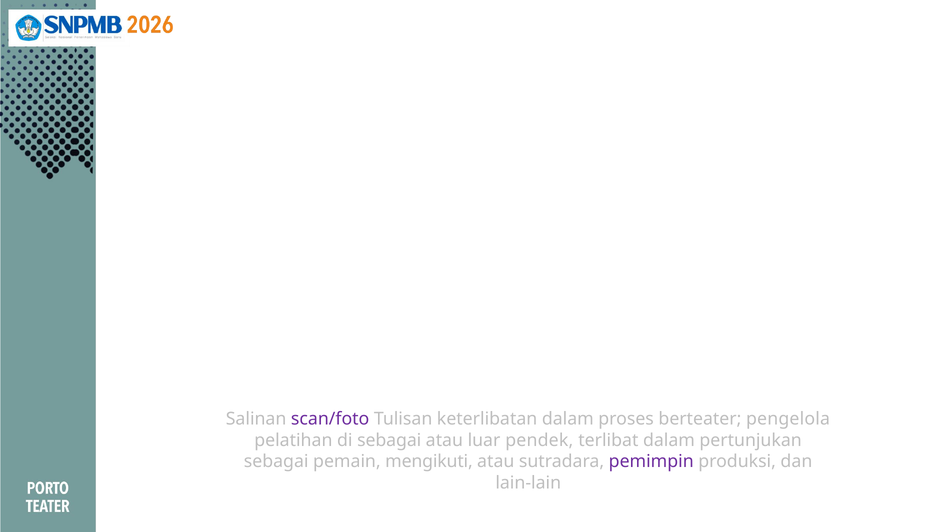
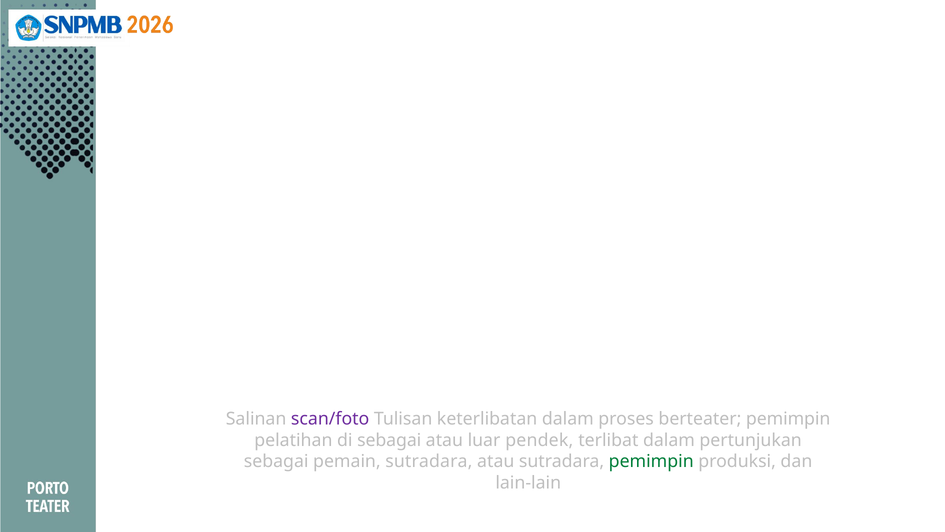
berteater pengelola: pengelola -> pemimpin (788, 419)
pemain mengikuti: mengikuti -> sutradara (429, 461)
pemimpin colour: purple -> green (651, 461)
